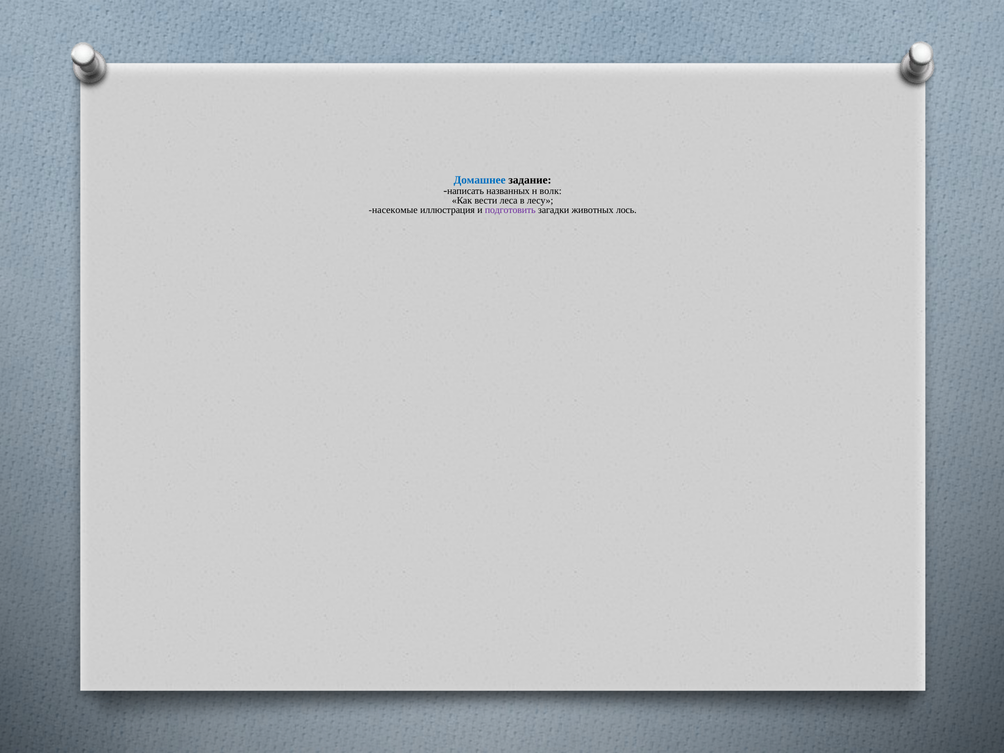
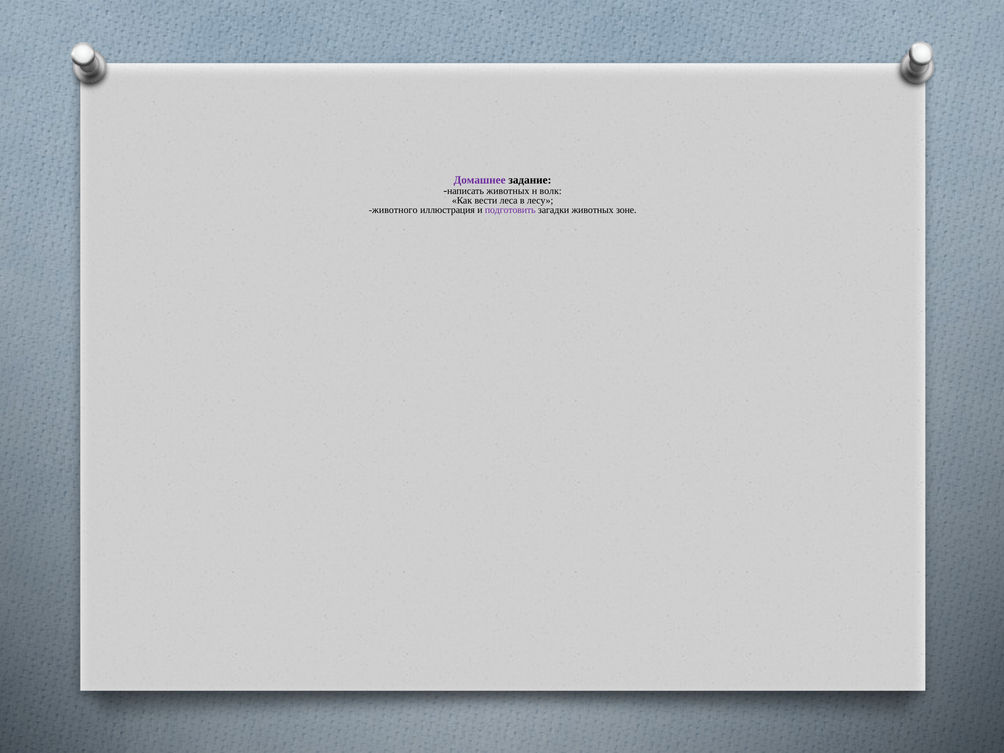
Домашнее colour: blue -> purple (480, 180)
написать названных: названных -> животных (508, 191)
насекомые: насекомые -> животного (393, 210)
лось: лось -> зоне (626, 210)
